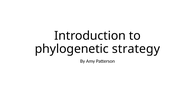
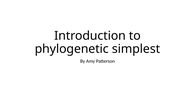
strategy: strategy -> simplest (136, 49)
